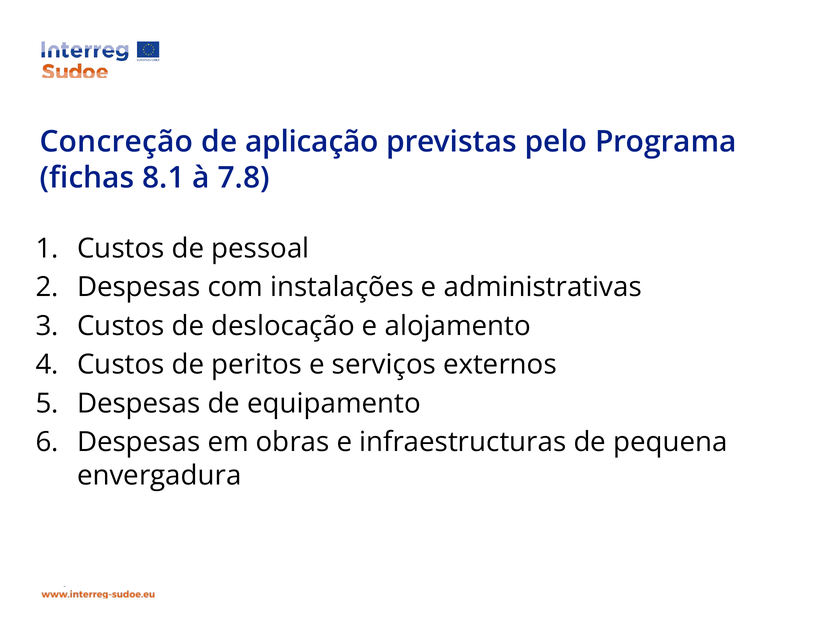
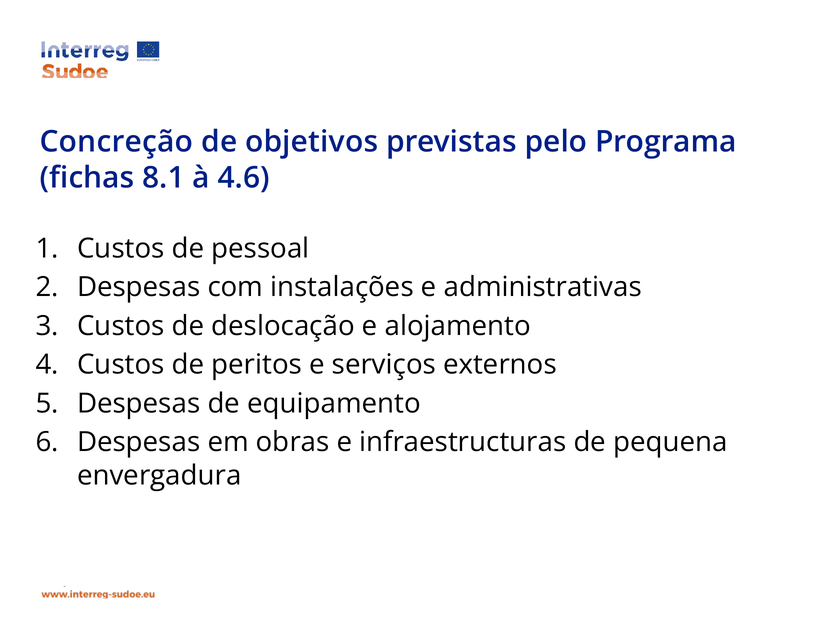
aplicação: aplicação -> objetivos (312, 142)
7.8: 7.8 -> 4.6 (244, 178)
